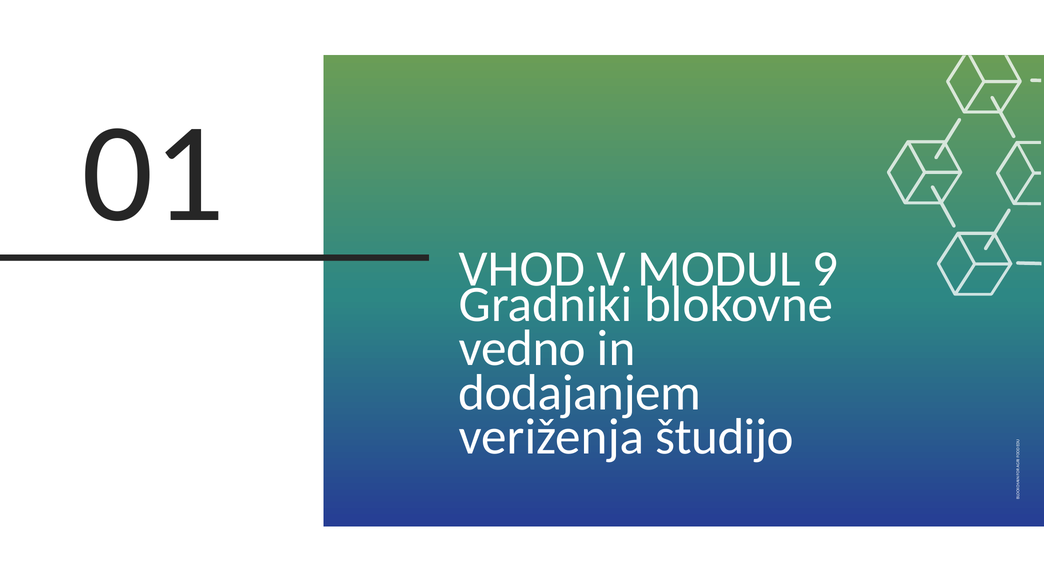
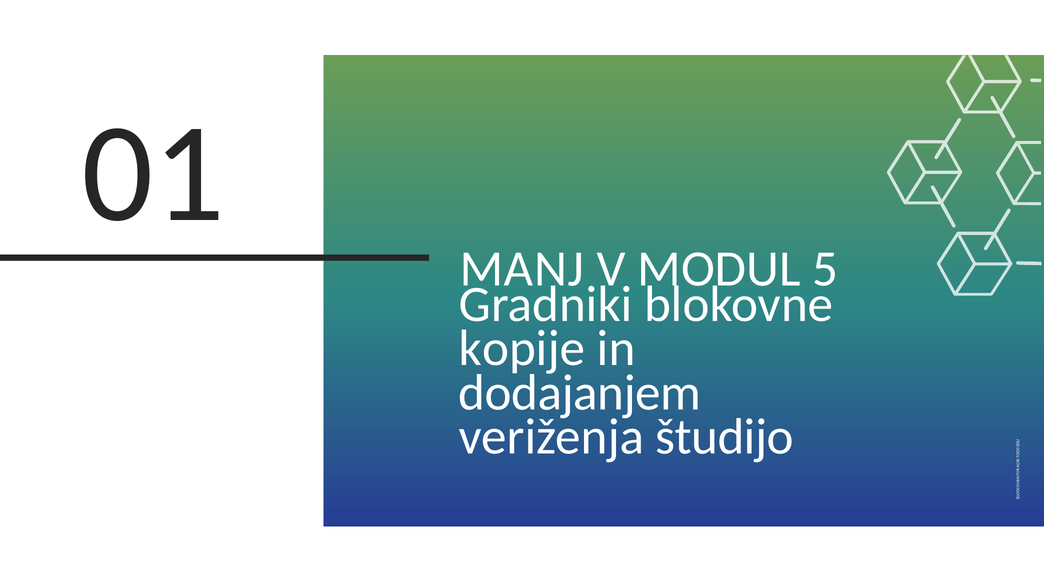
VHOD: VHOD -> MANJ (522, 269)
9: 9 -> 5 (825, 269)
vedno: vedno -> kopije (522, 349)
